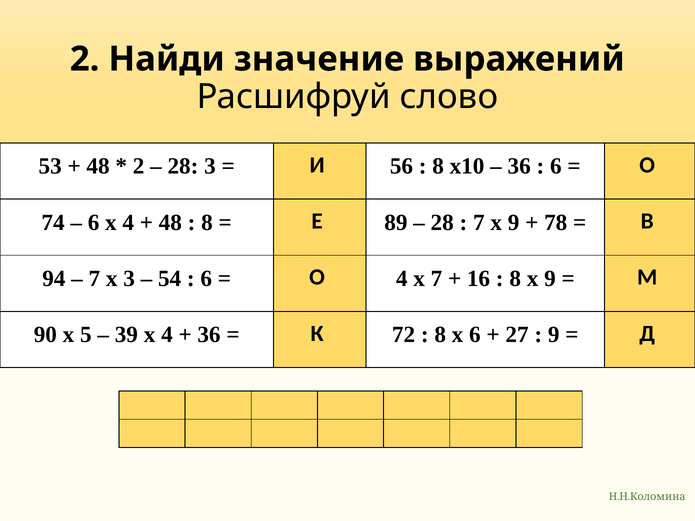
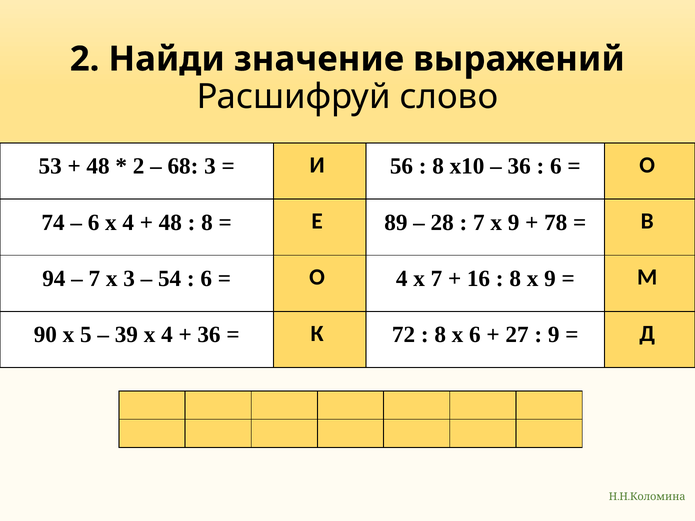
28: 28 -> 68 (183, 166)
